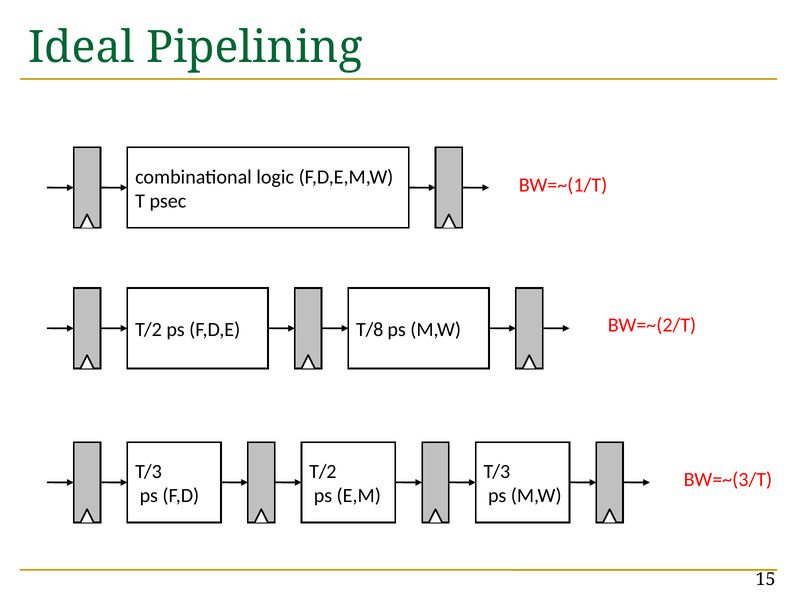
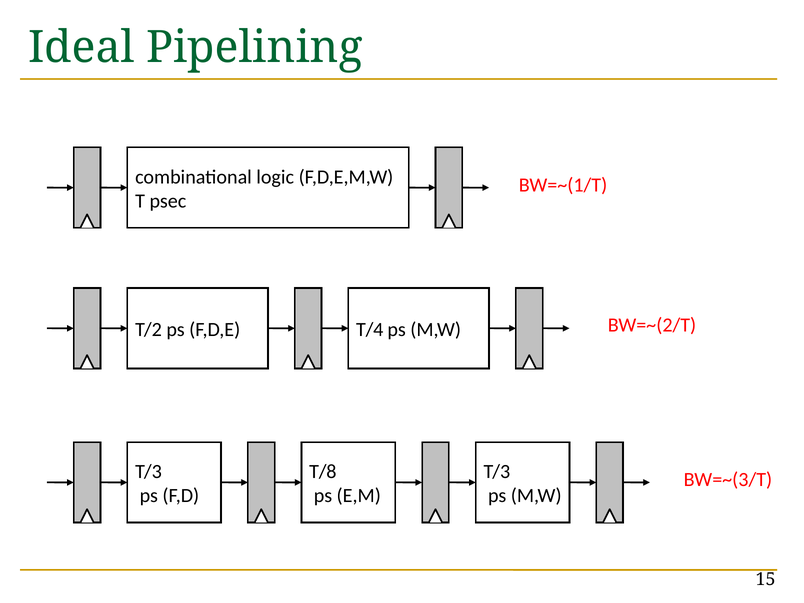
T/8: T/8 -> T/4 (370, 330)
T/2: T/2 -> T/8 (323, 472)
